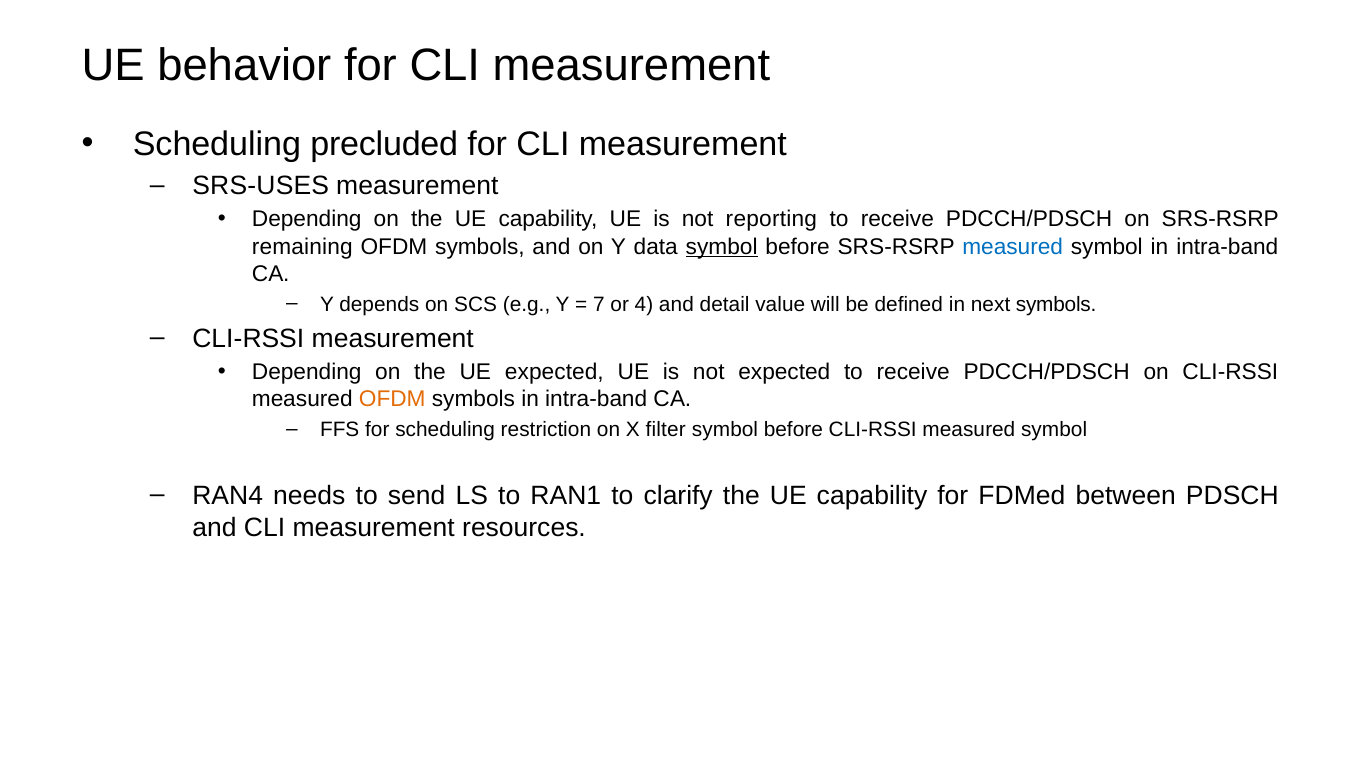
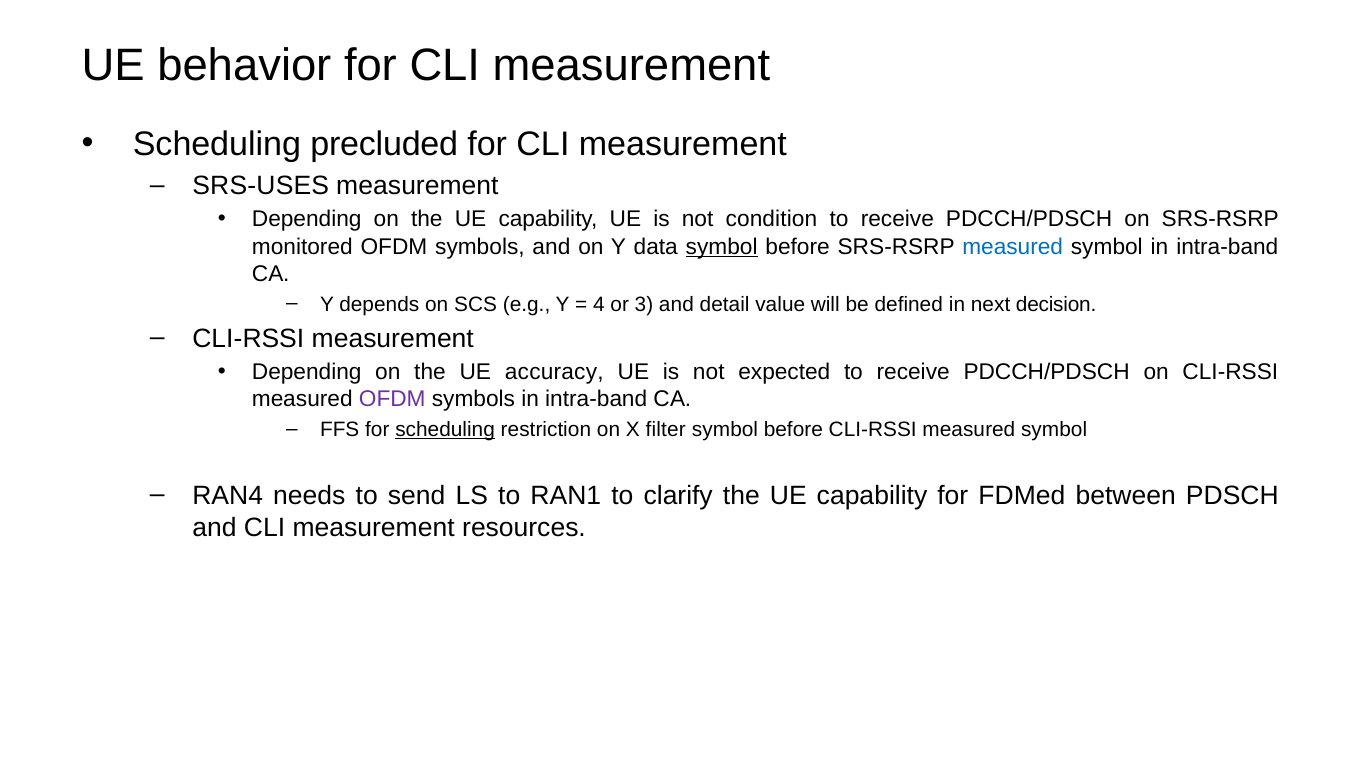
reporting: reporting -> condition (771, 219)
remaining: remaining -> monitored (302, 247)
7: 7 -> 4 (599, 304)
4: 4 -> 3 (644, 304)
next symbols: symbols -> decision (1056, 304)
UE expected: expected -> accuracy (554, 372)
OFDM colour: orange -> purple (392, 399)
scheduling underline: none -> present (445, 430)
